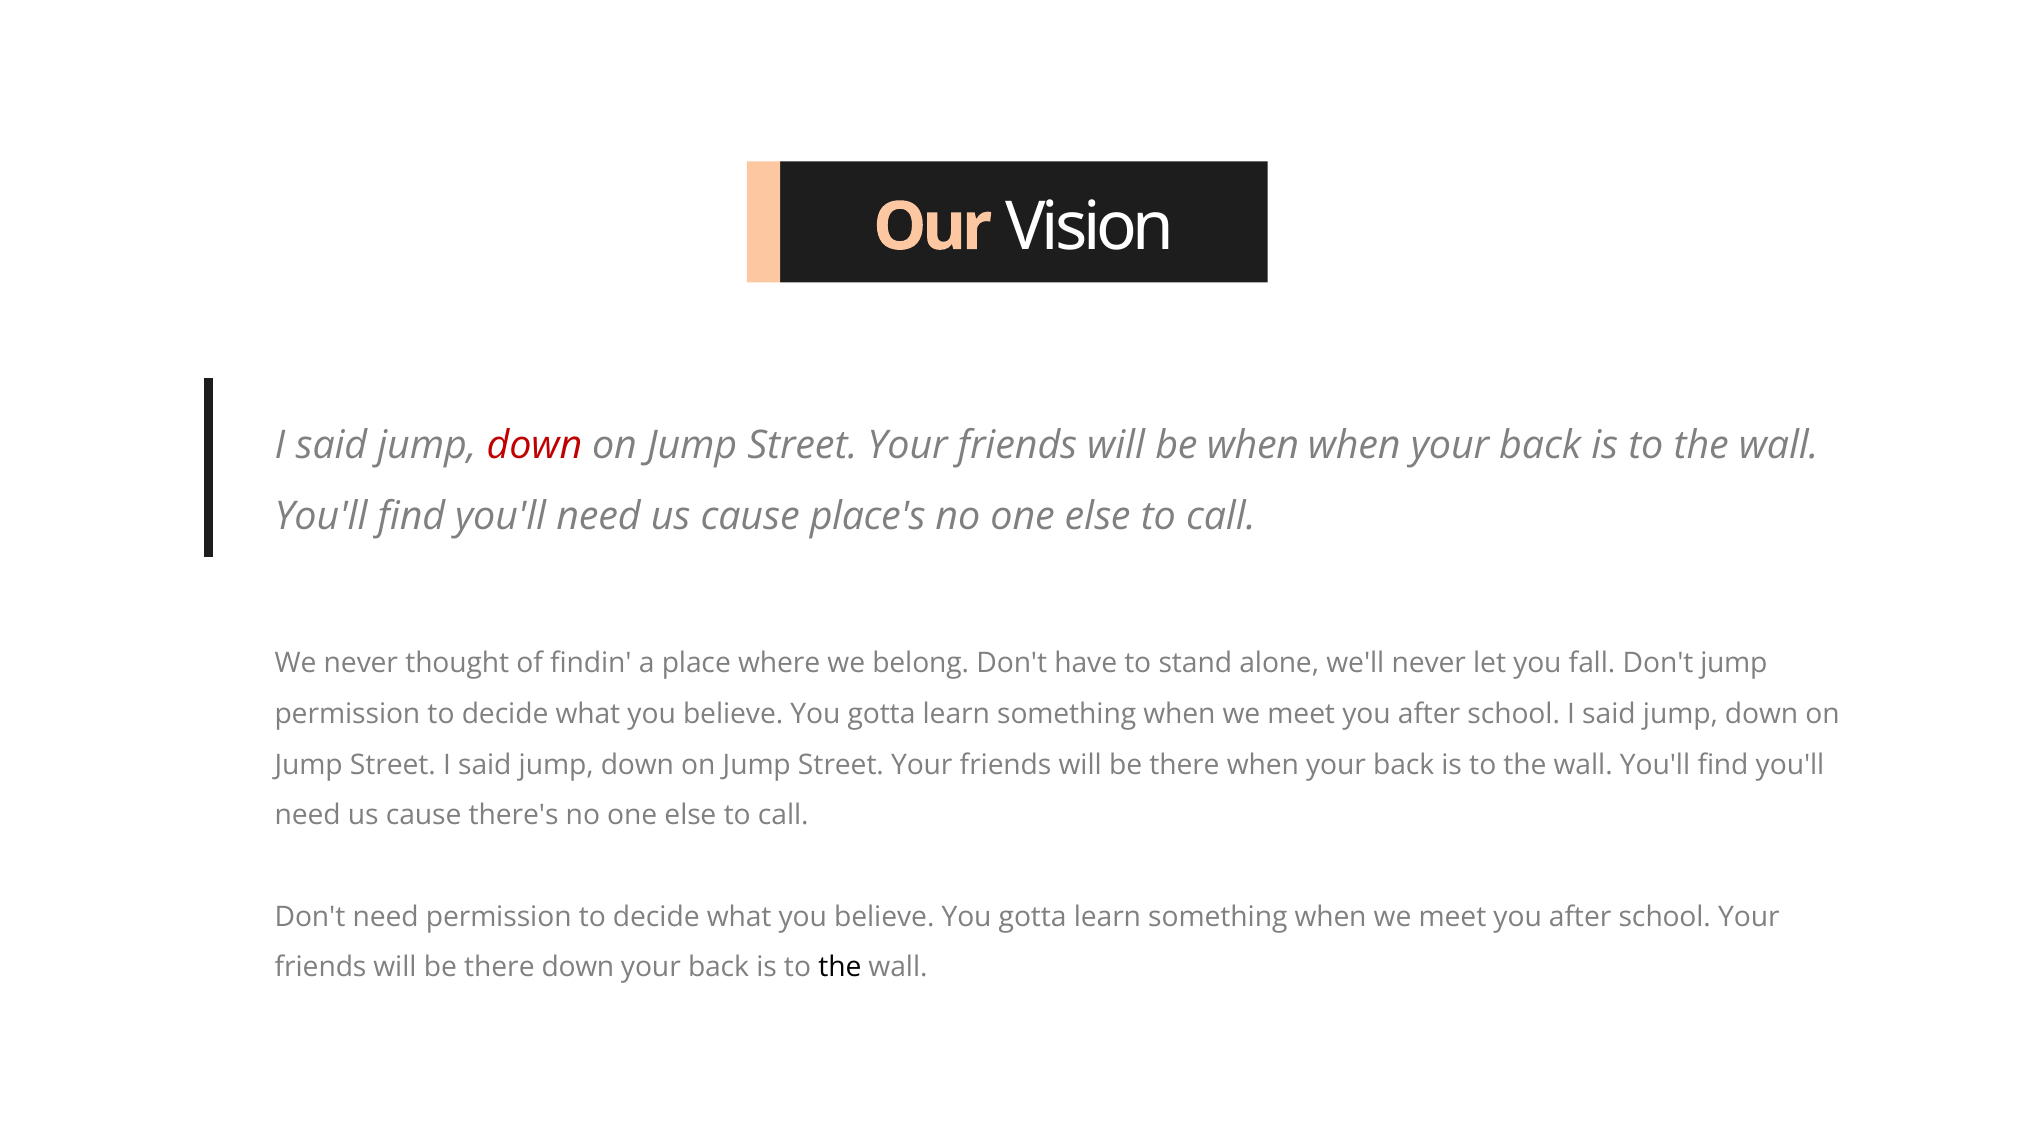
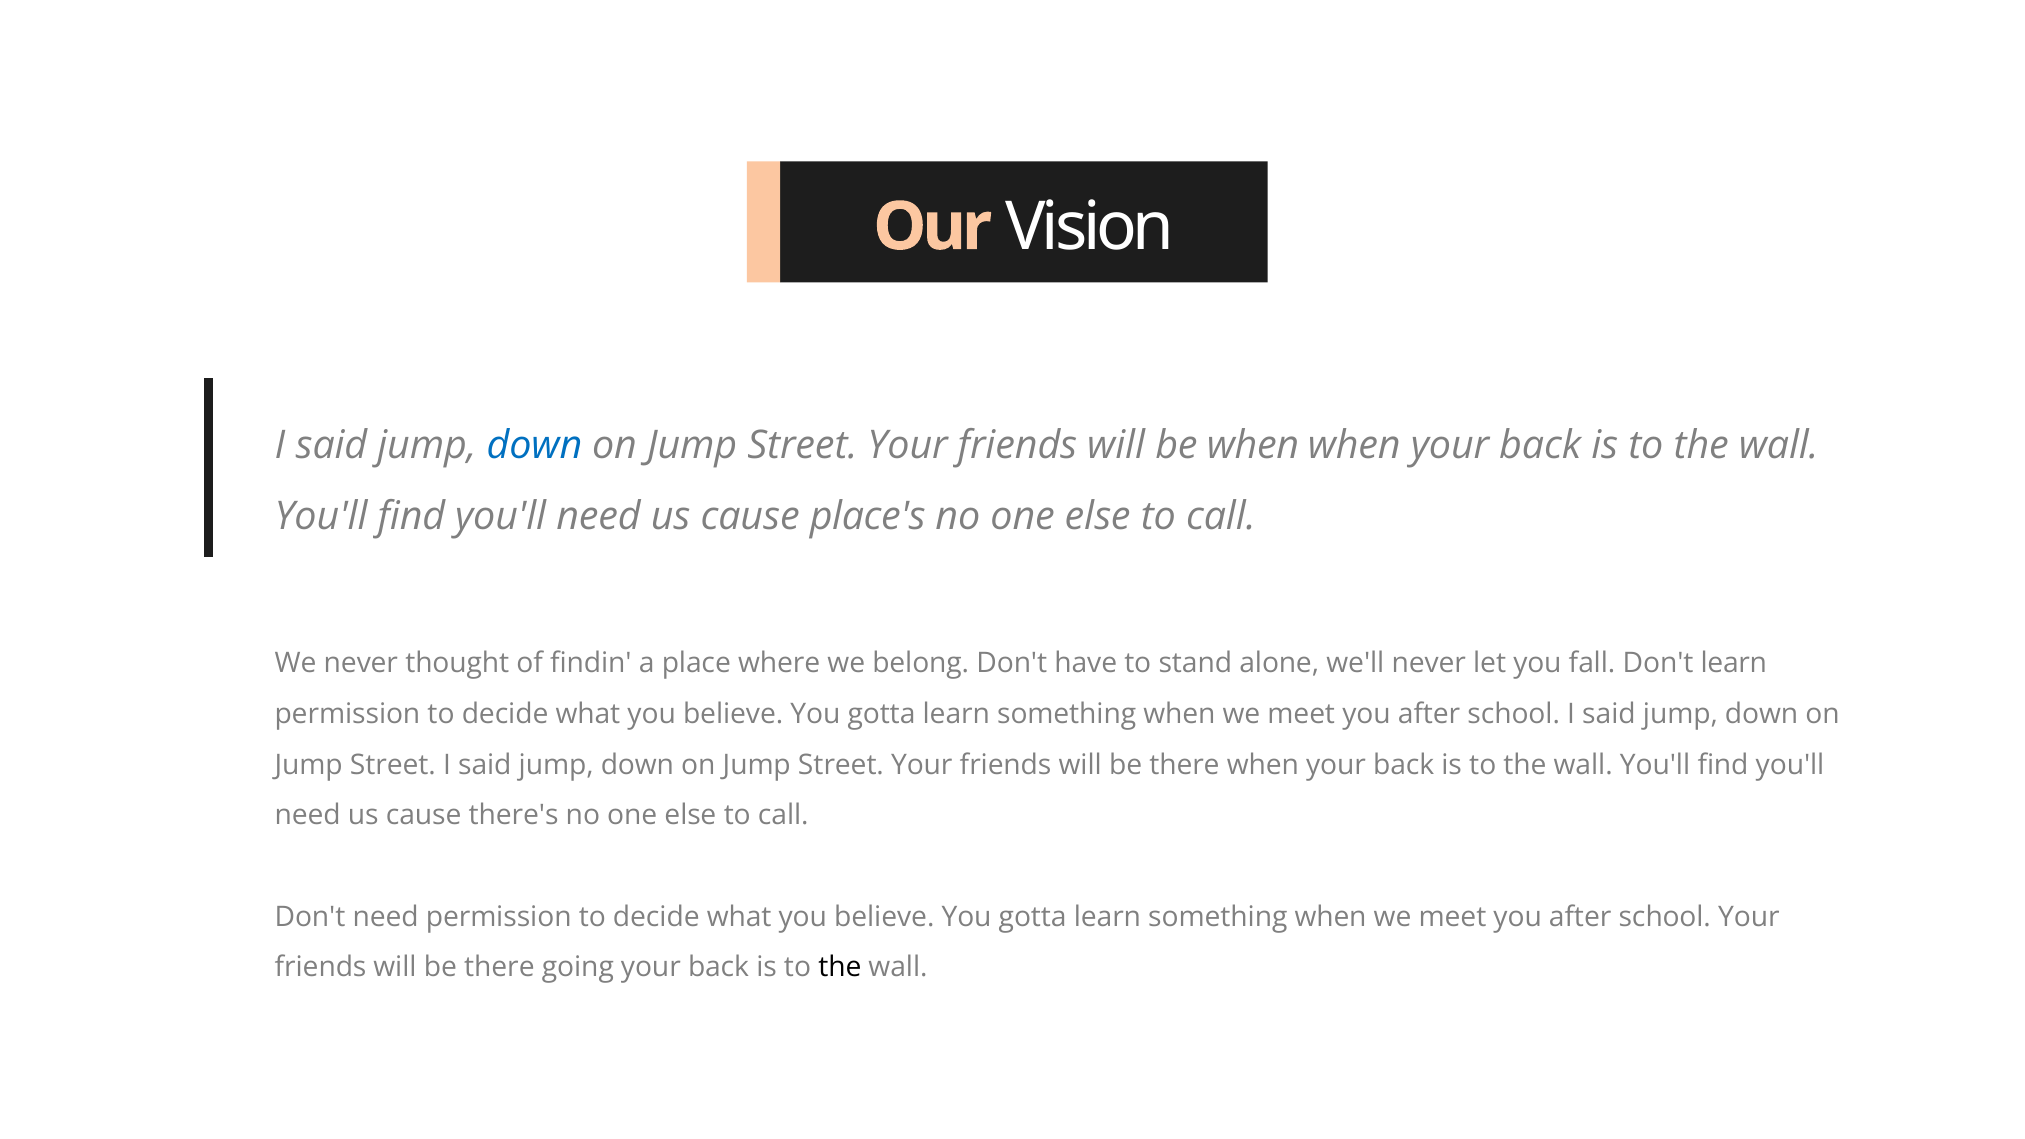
down colour: red -> blue (534, 445)
Don't jump: jump -> learn (1734, 664)
there down: down -> going (578, 968)
